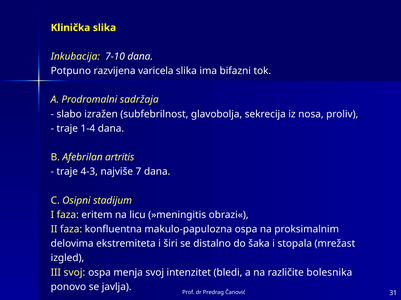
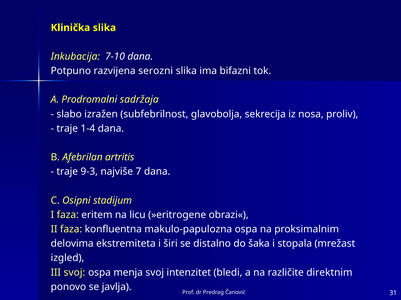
varicela: varicela -> serozni (156, 71)
4-3: 4-3 -> 9-3 (89, 172)
»meningitis: »meningitis -> »eritrogene (177, 215)
bolesnika: bolesnika -> direktnim (329, 273)
